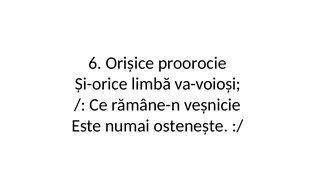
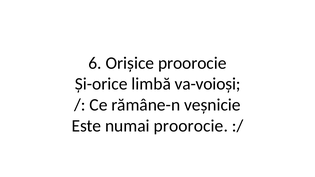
numai ostenește: ostenește -> proorocie (191, 126)
